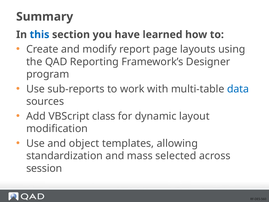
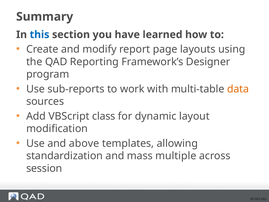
data colour: blue -> orange (238, 89)
object: object -> above (84, 143)
selected: selected -> multiple (176, 156)
